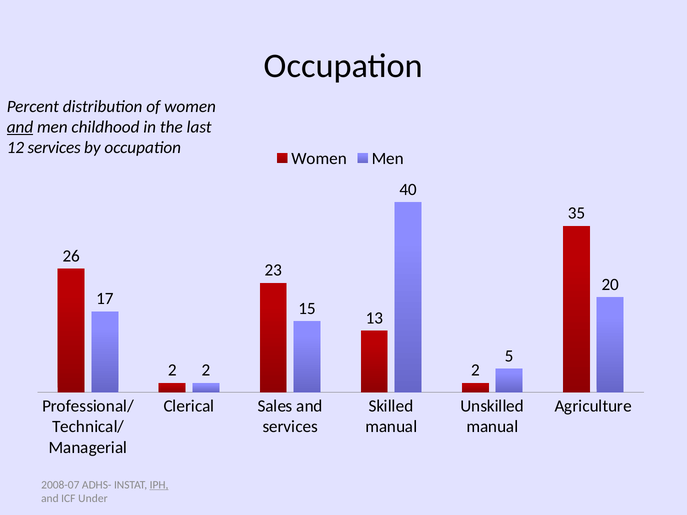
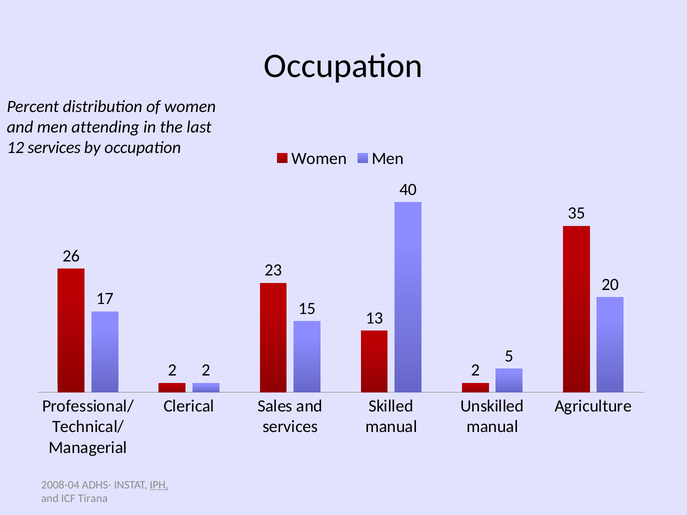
and underline: present -> none (20, 127)
childhood: childhood -> attending (105, 127)
2008-07: 2008-07 -> 2008-04 (60, 485)
Under: Under -> Tirana (93, 499)
